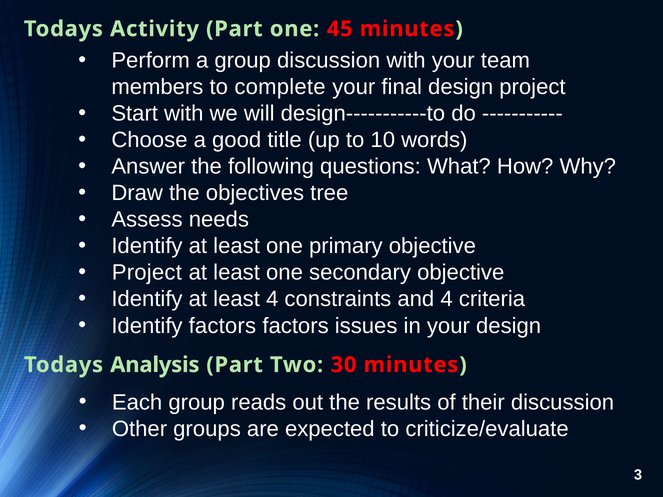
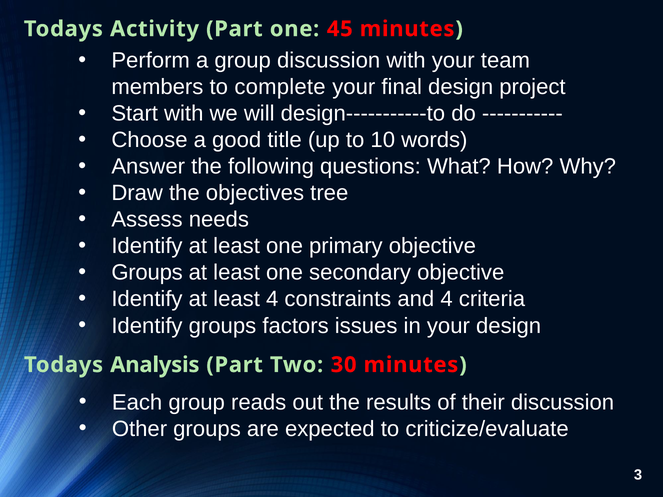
Project: Project -> Groups (147, 273)
Identify factors: factors -> groups (222, 326)
